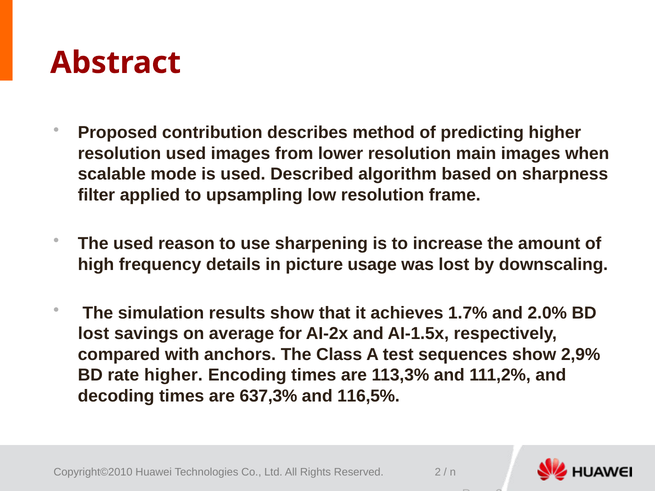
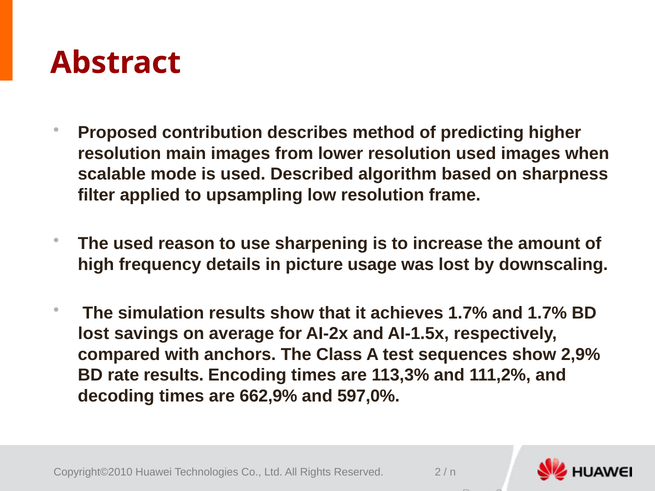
resolution used: used -> main (186, 154)
resolution main: main -> used (476, 154)
and 2.0%: 2.0% -> 1.7% (547, 313)
rate higher: higher -> results (174, 375)
637,3%: 637,3% -> 662,9% (268, 396)
116,5%: 116,5% -> 597,0% (369, 396)
